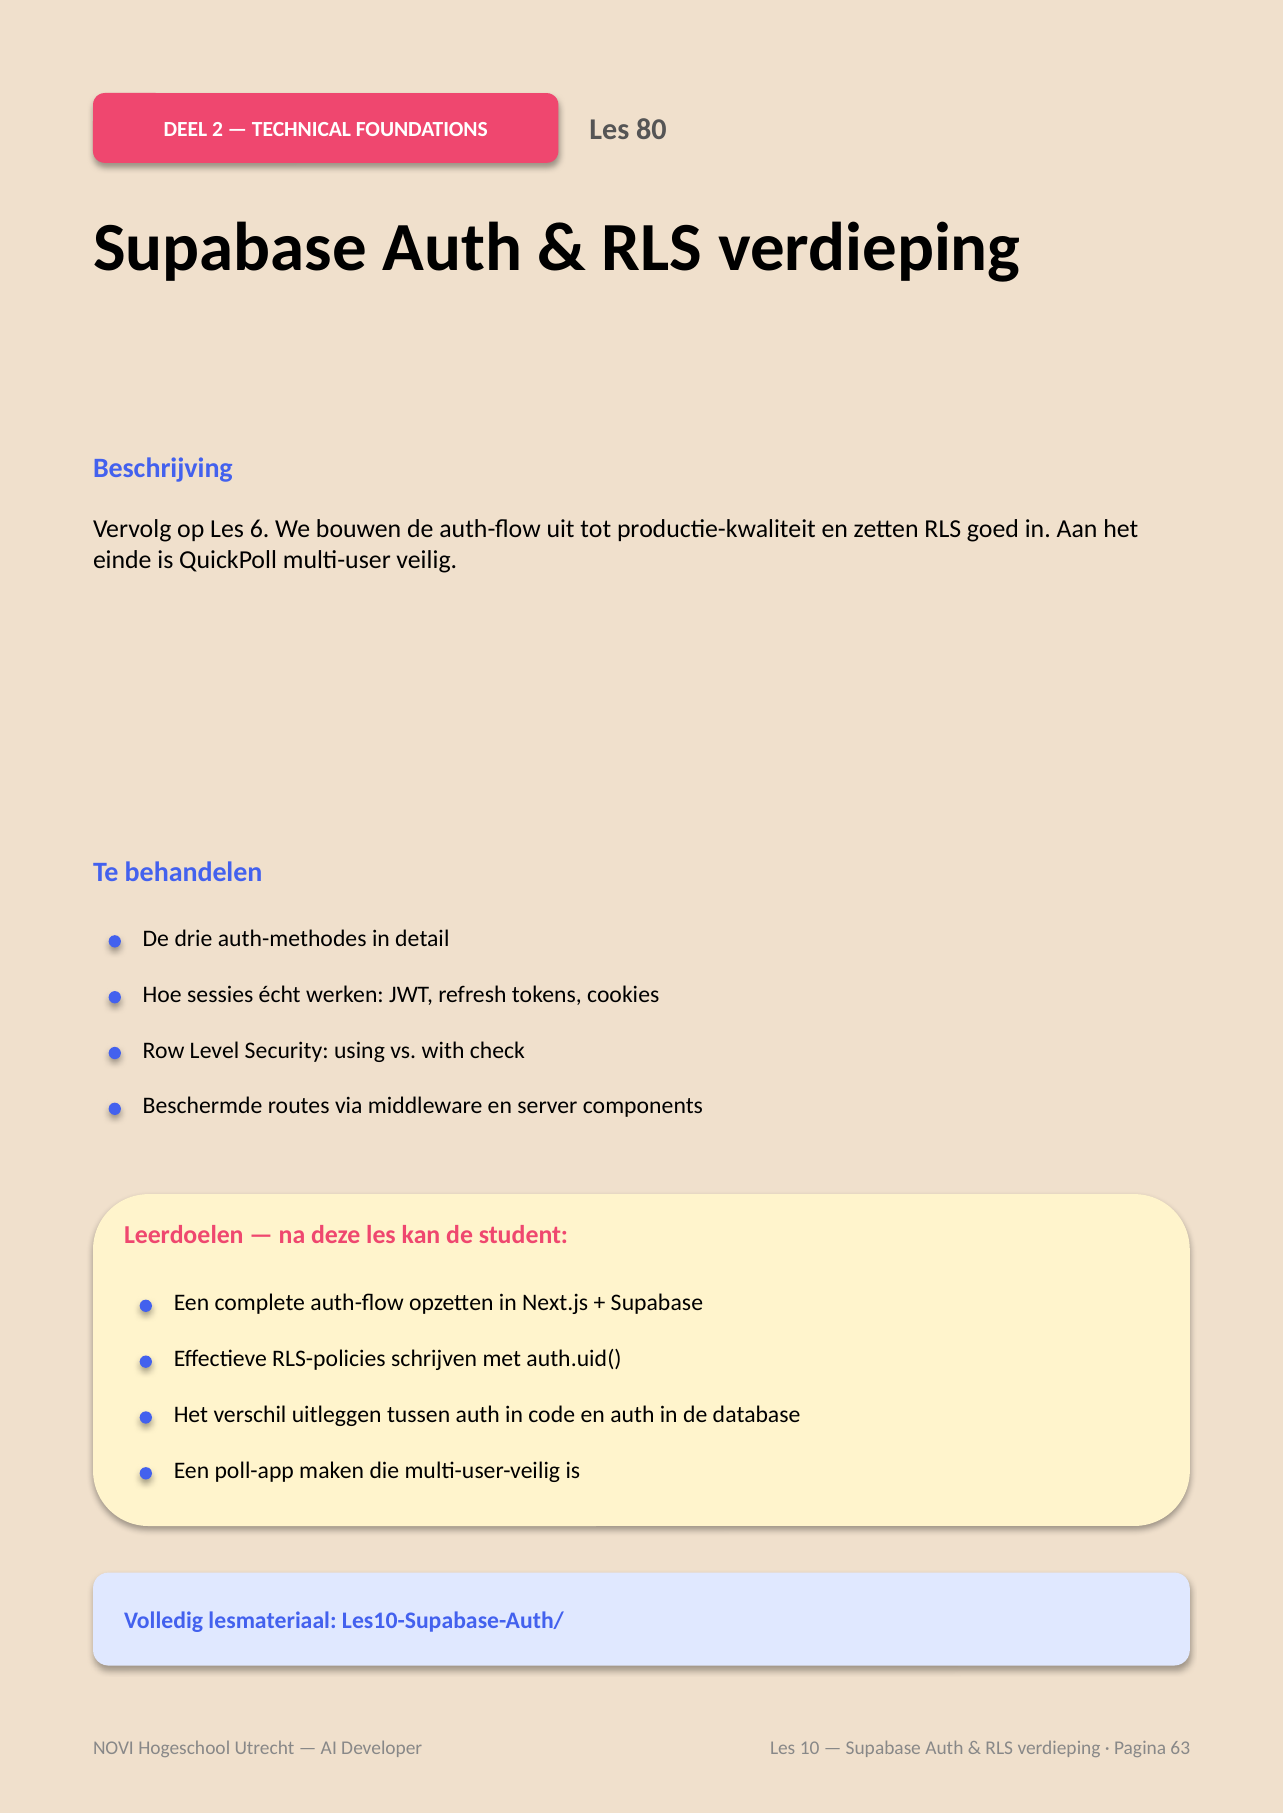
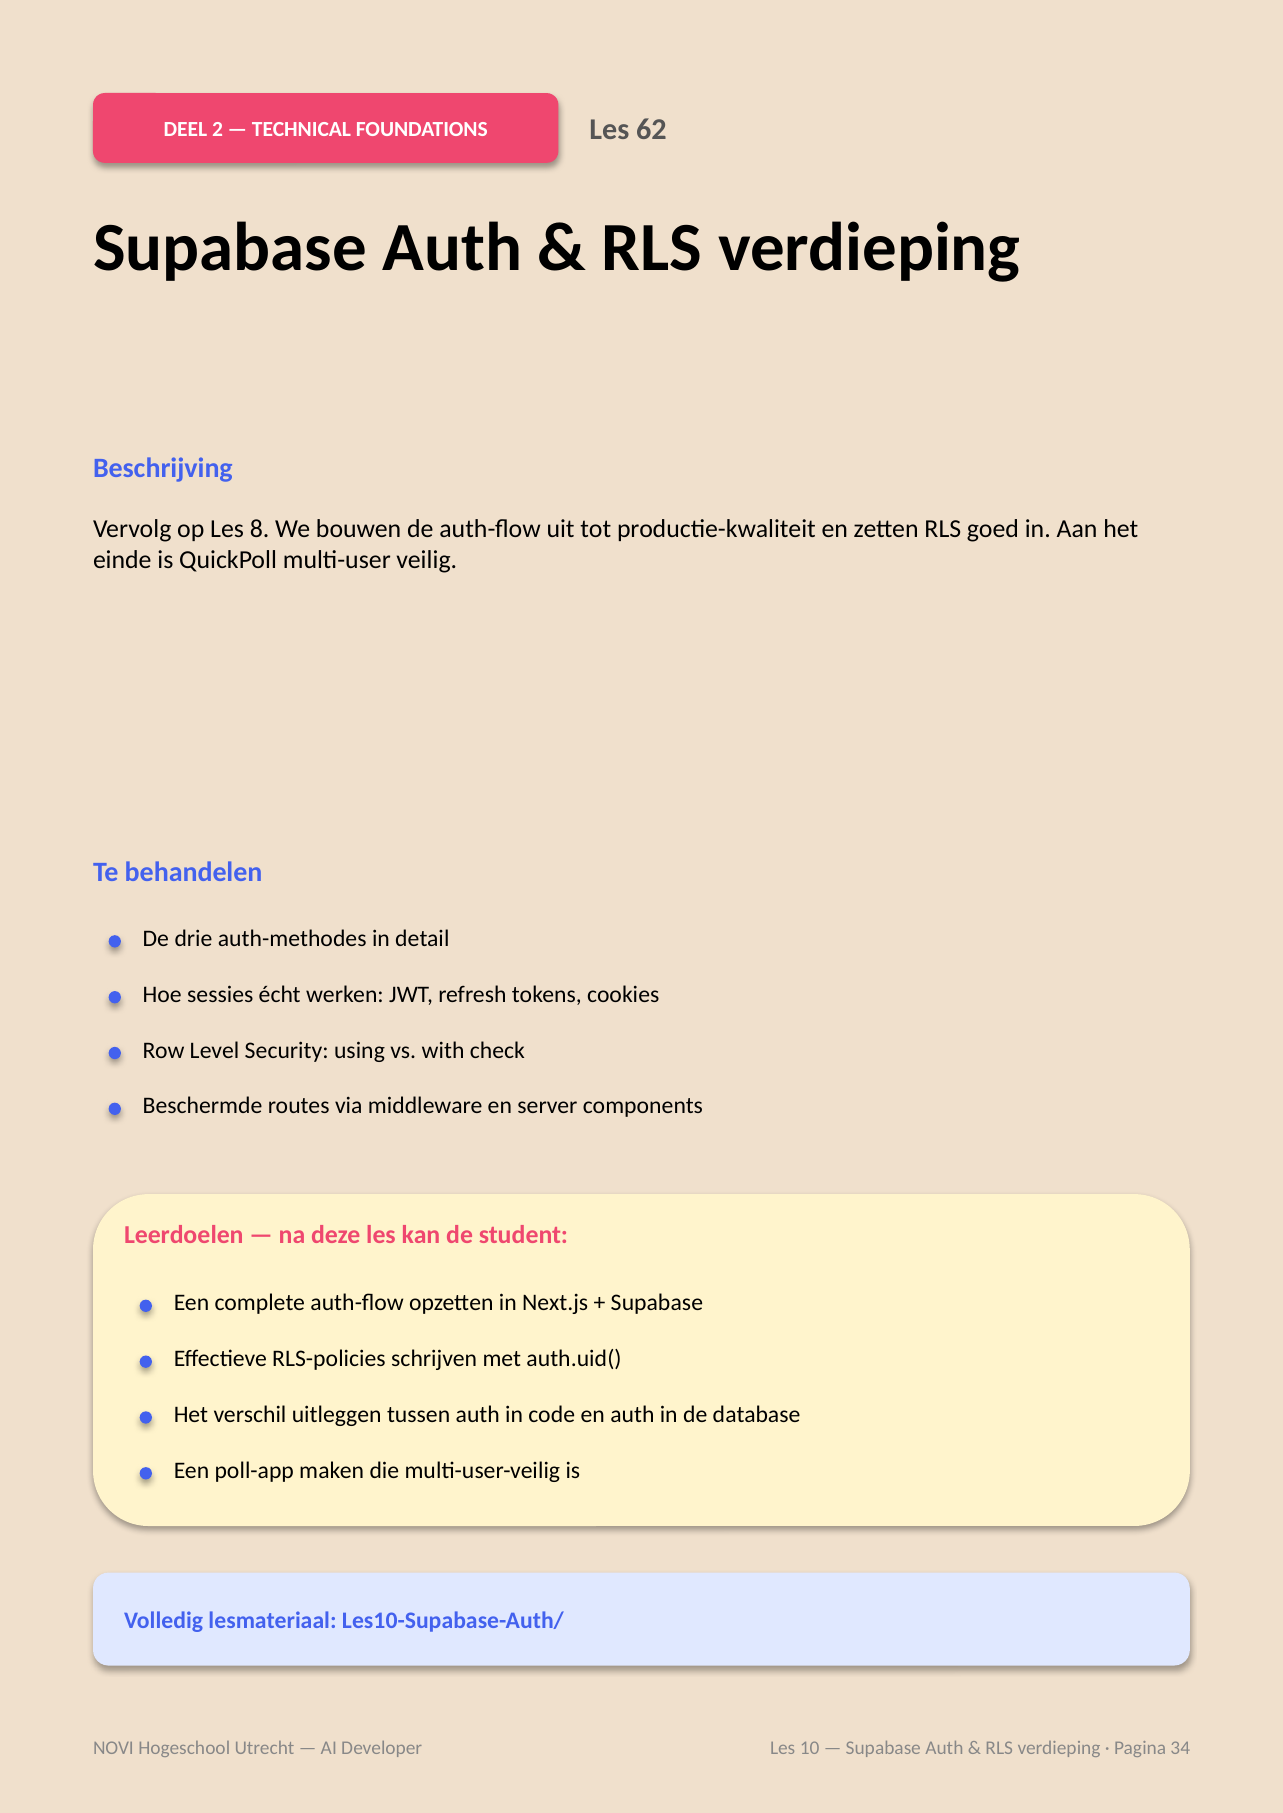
80: 80 -> 62 (651, 130)
6: 6 -> 8 (260, 529)
63: 63 -> 34 (1180, 1749)
